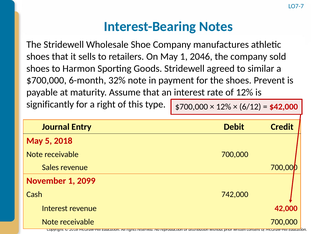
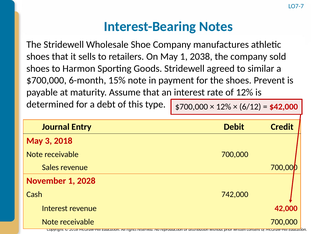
2046: 2046 -> 2038 (201, 56)
32%: 32% -> 15% (117, 80)
significantly: significantly -> determined (50, 104)
right: right -> debt (106, 104)
5: 5 -> 3 (48, 140)
2099: 2099 -> 2028 (86, 180)
